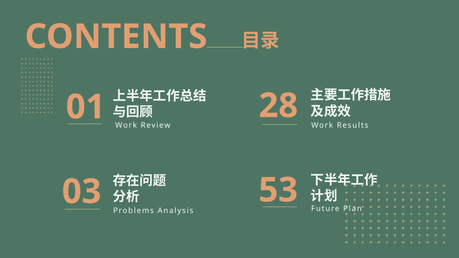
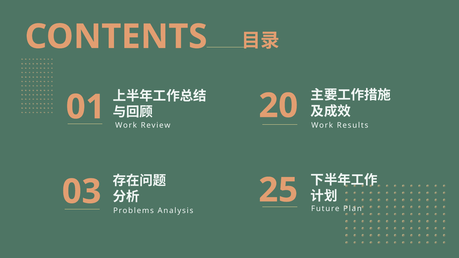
28: 28 -> 20 (278, 106)
53: 53 -> 25 (278, 190)
